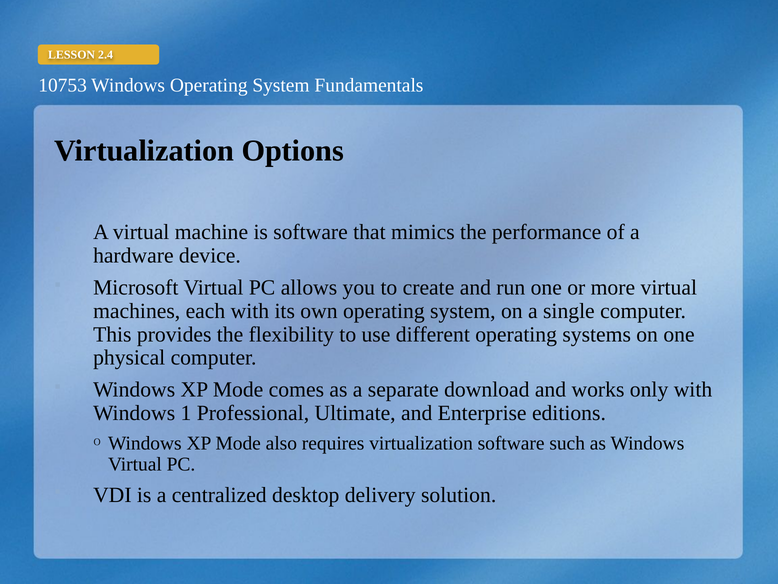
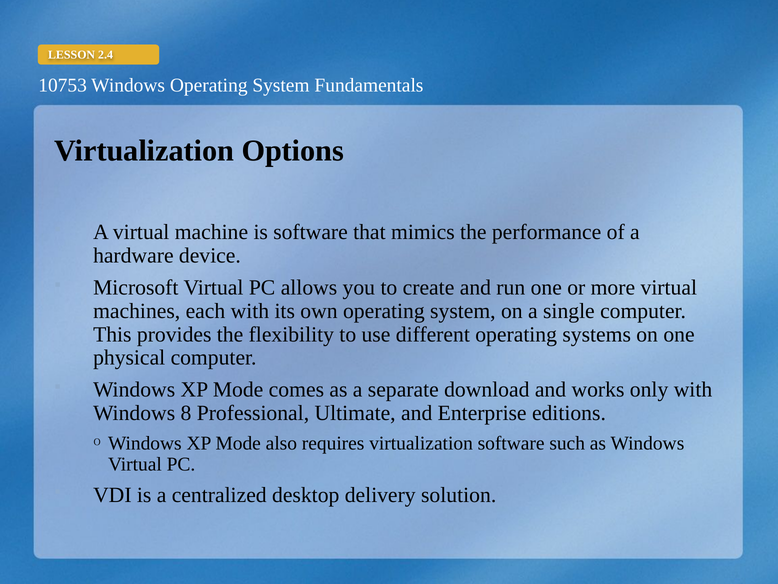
1: 1 -> 8 (186, 413)
